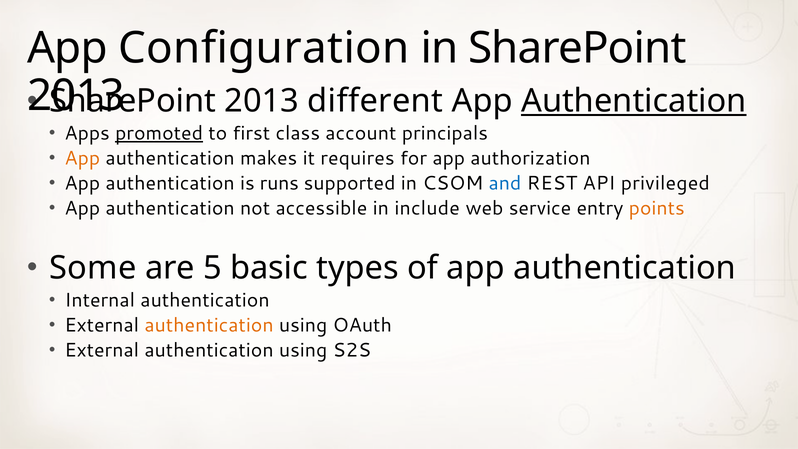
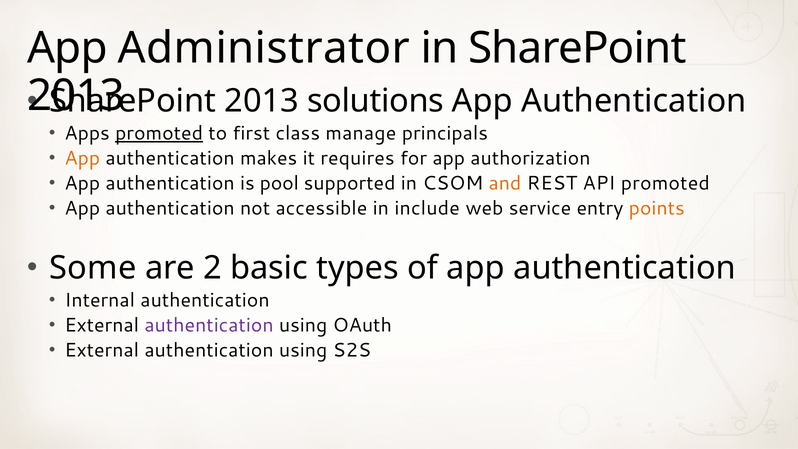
Configuration: Configuration -> Administrator (264, 48)
different: different -> solutions (376, 101)
Authentication underline: present -> none (634, 101)
account: account -> manage (361, 133)
runs: runs -> pool (279, 183)
and colour: blue -> orange (505, 183)
API privileged: privileged -> promoted (665, 183)
5: 5 -> 2 (212, 268)
authentication colour: orange -> purple (209, 325)
